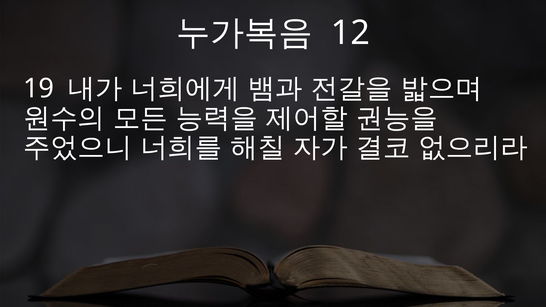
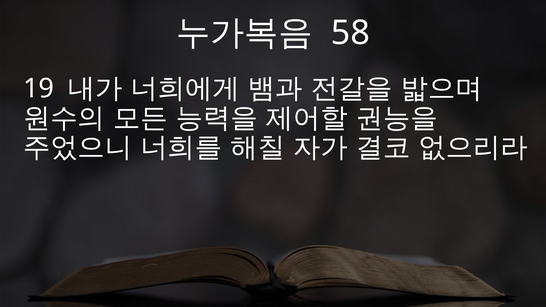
12: 12 -> 58 (350, 33)
